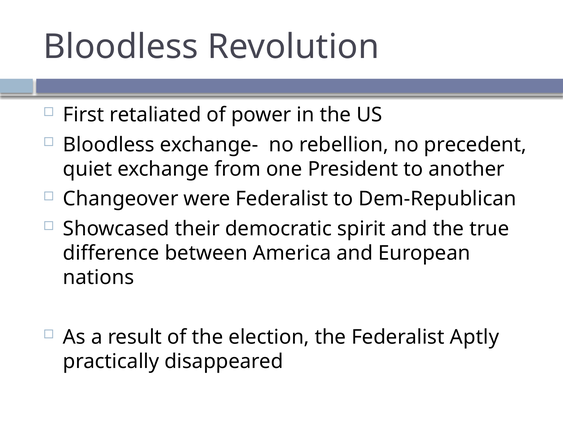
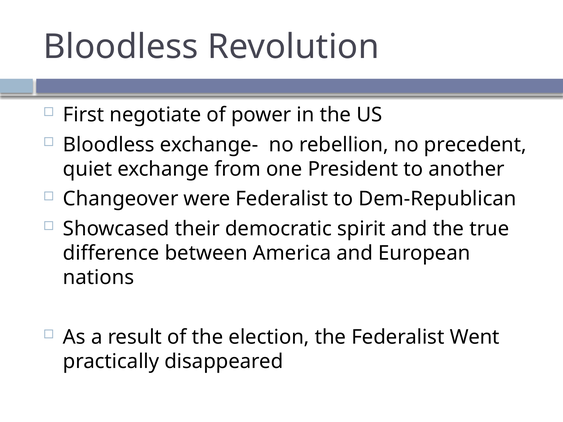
retaliated: retaliated -> negotiate (155, 115)
Aptly: Aptly -> Went (475, 337)
